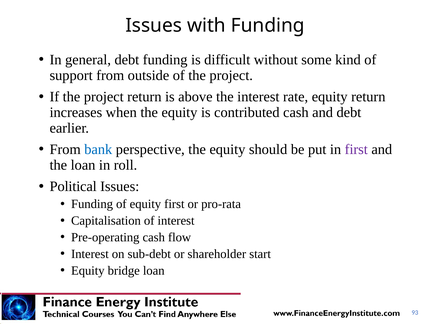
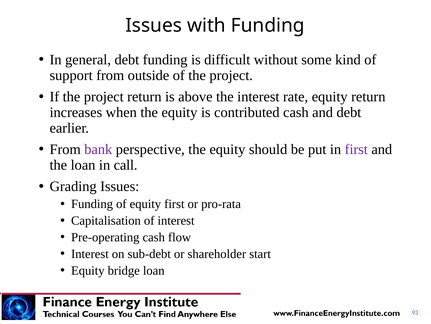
bank colour: blue -> purple (98, 149)
roll: roll -> call (126, 165)
Political: Political -> Grading (73, 186)
